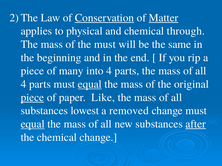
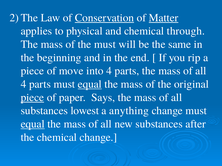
many: many -> move (71, 71)
Like: Like -> Says (103, 98)
removed: removed -> anything (129, 111)
after underline: present -> none (196, 124)
